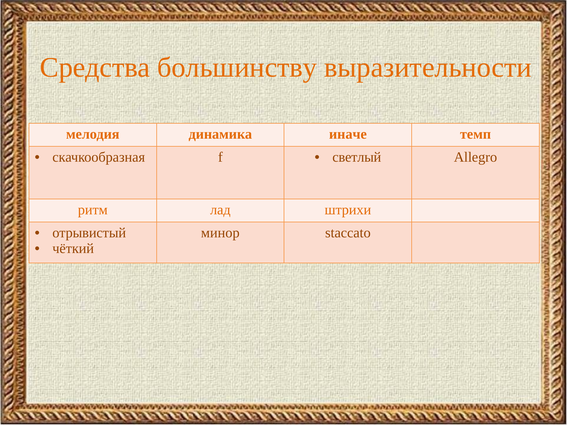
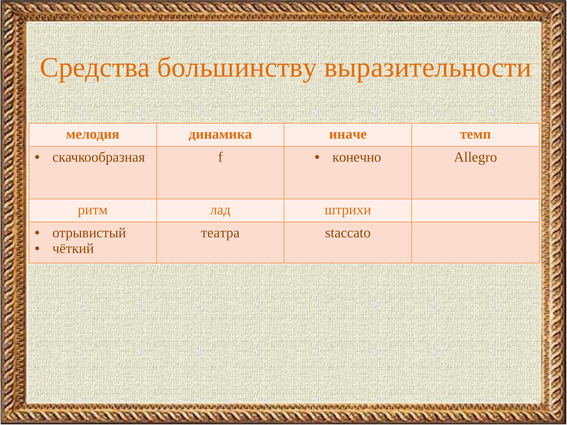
светлый: светлый -> конечно (357, 157)
минор: минор -> театра (220, 233)
